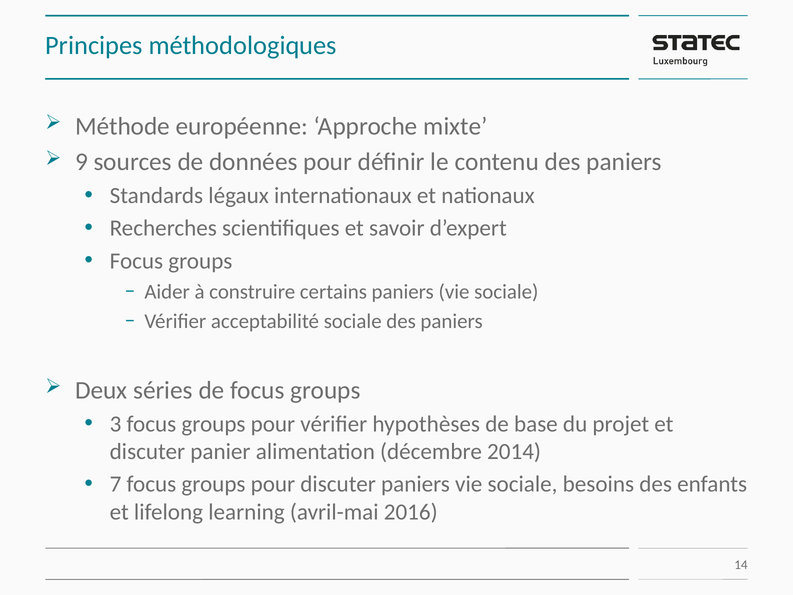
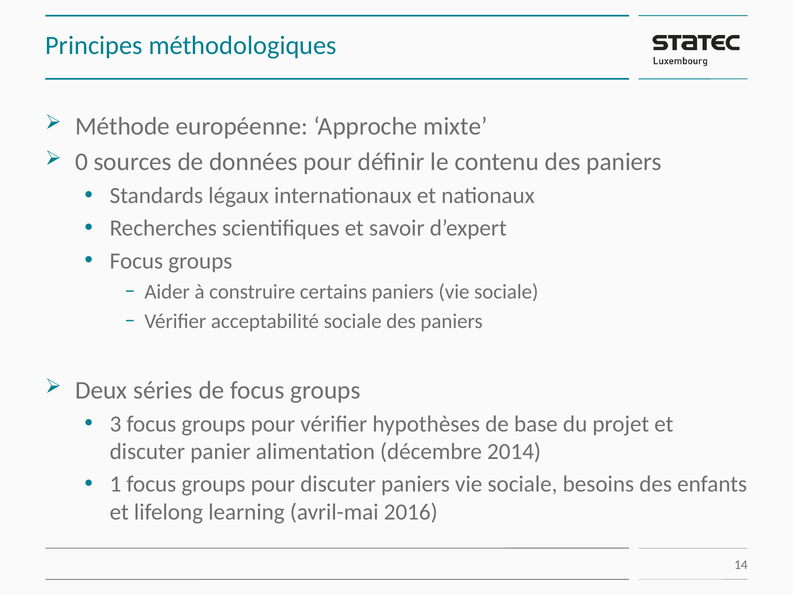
9: 9 -> 0 (81, 162)
7: 7 -> 1 (116, 484)
